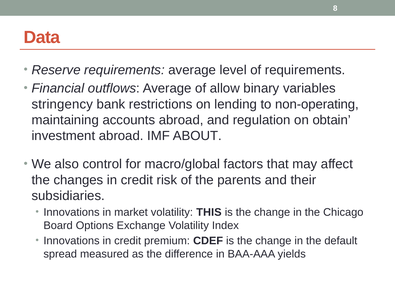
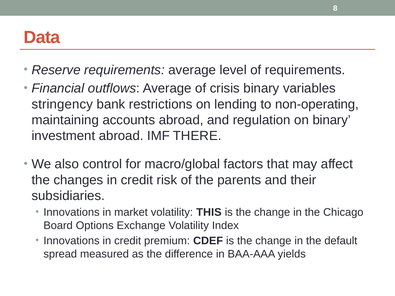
allow: allow -> crisis (225, 88)
on obtain: obtain -> binary (332, 120)
ABOUT: ABOUT -> THERE (197, 136)
